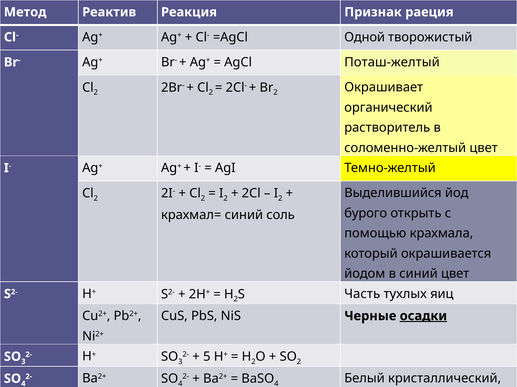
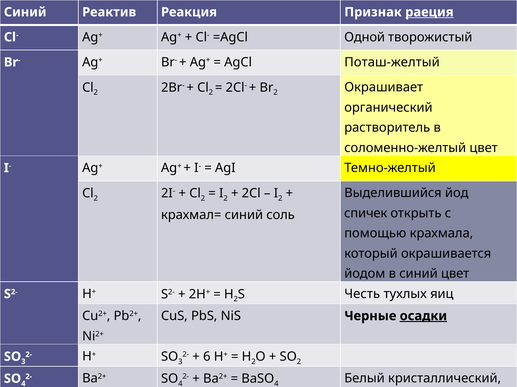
Метод: Метод -> Синий (25, 12)
раеция underline: none -> present (429, 12)
бурого: бурого -> спичек (366, 214)
Часть: Часть -> Честь (362, 294)
5: 5 -> 6 (207, 357)
